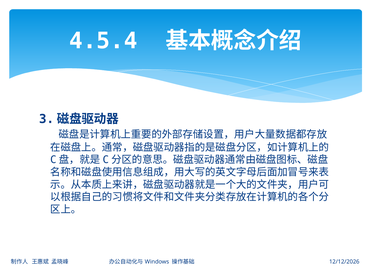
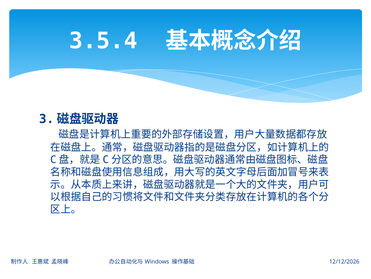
4.5.4: 4.5.4 -> 3.5.4 (103, 41)
